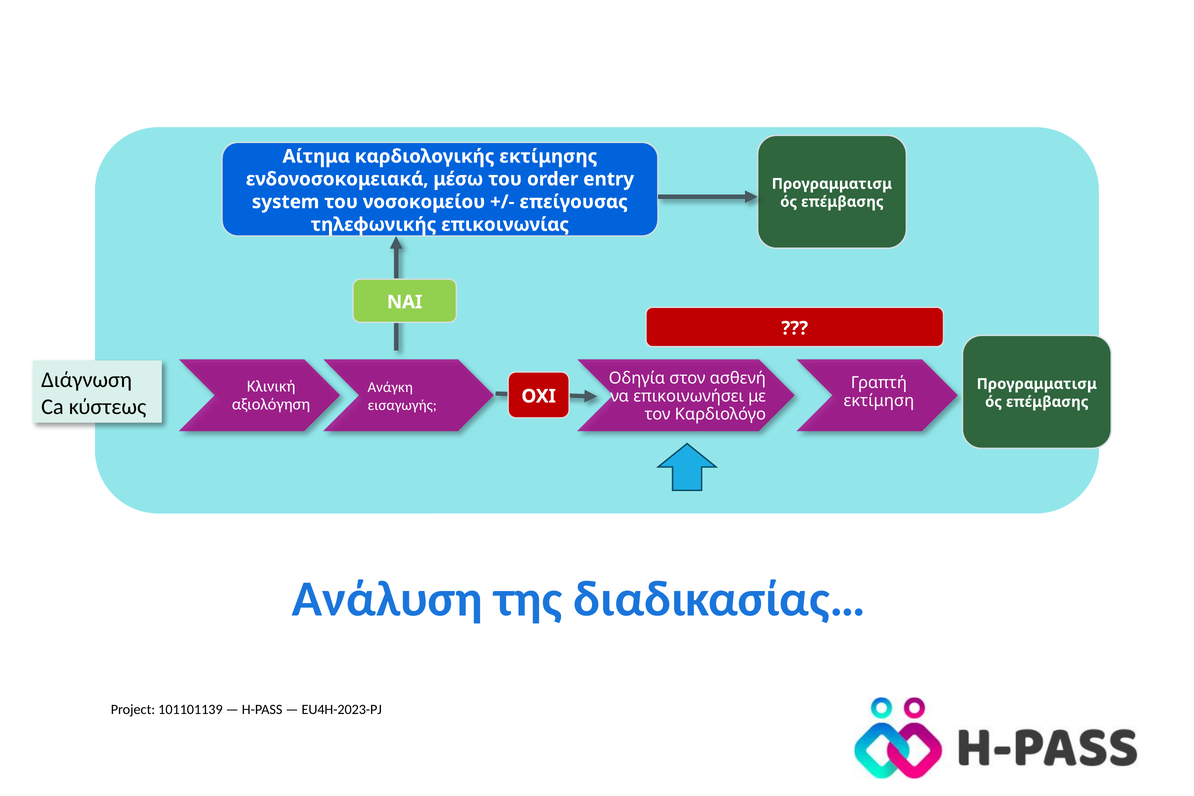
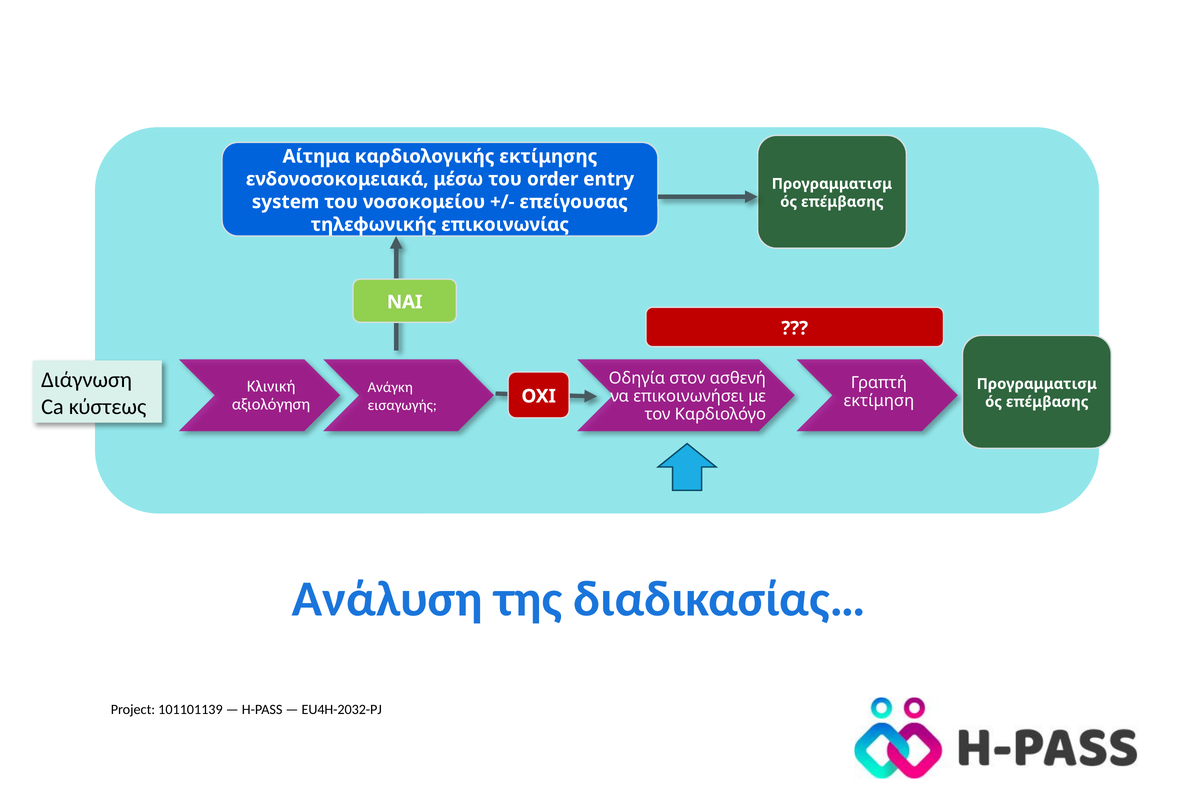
EU4H-2023-PJ: EU4H-2023-PJ -> EU4H-2032-PJ (342, 710)
